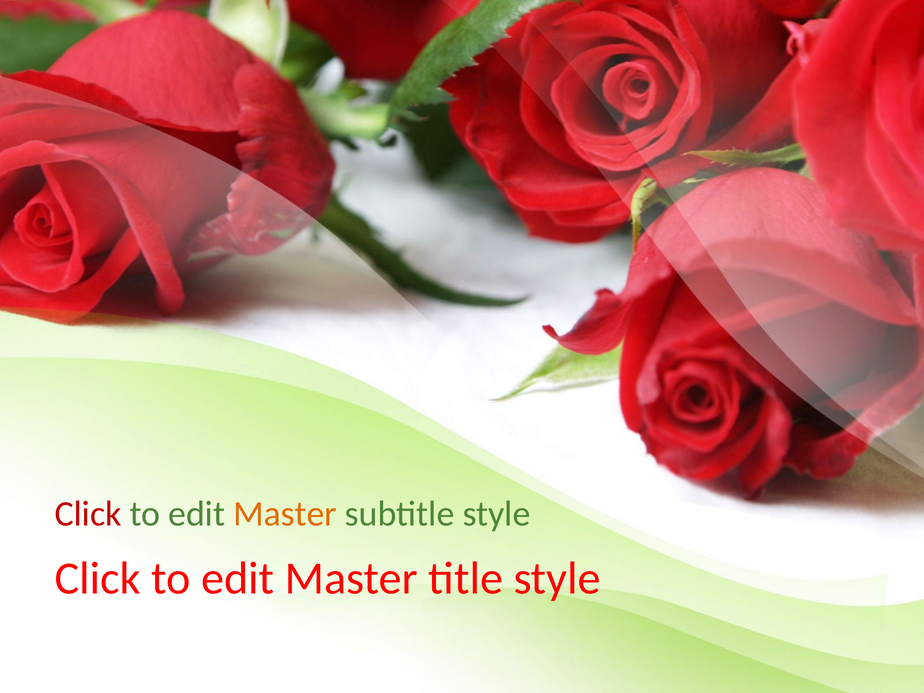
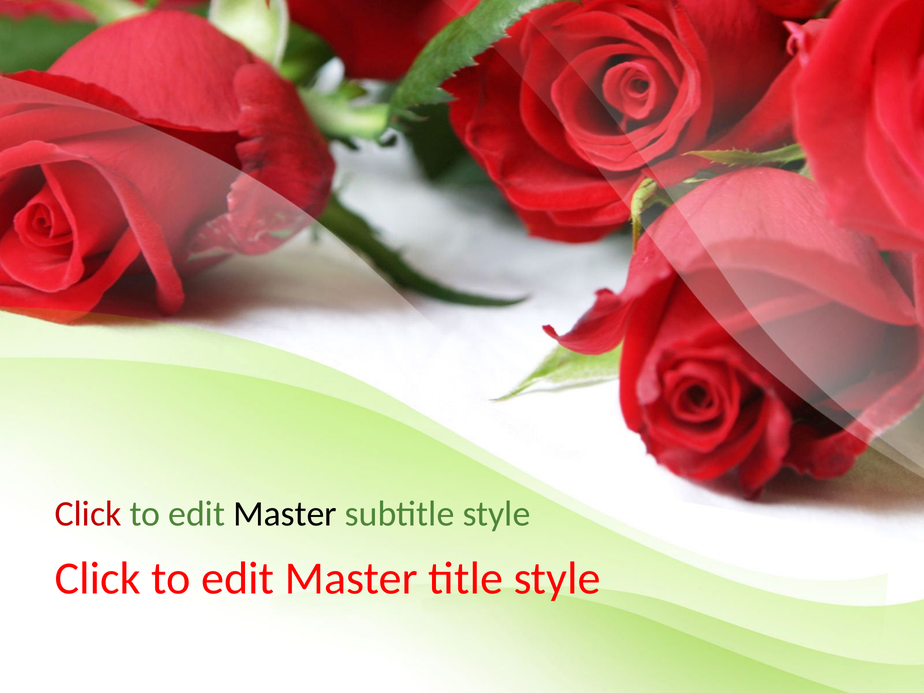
Master colour: orange -> black (285, 514)
